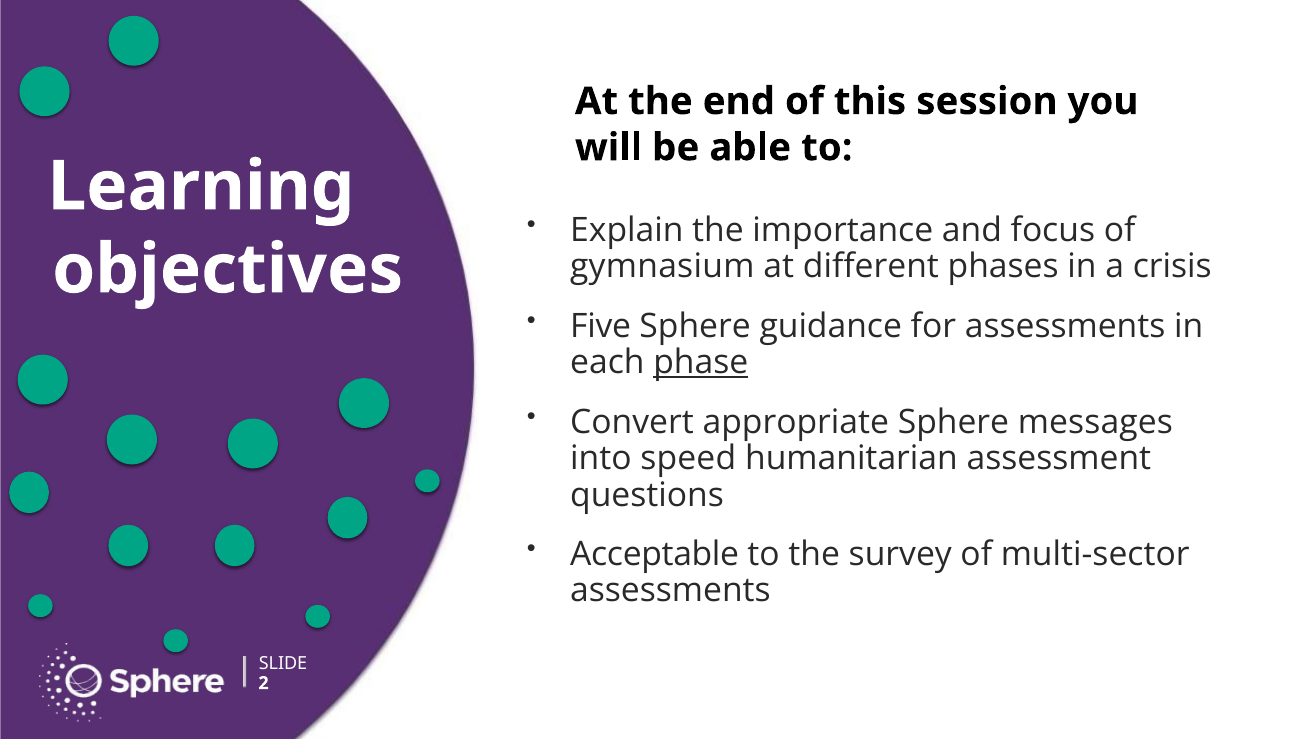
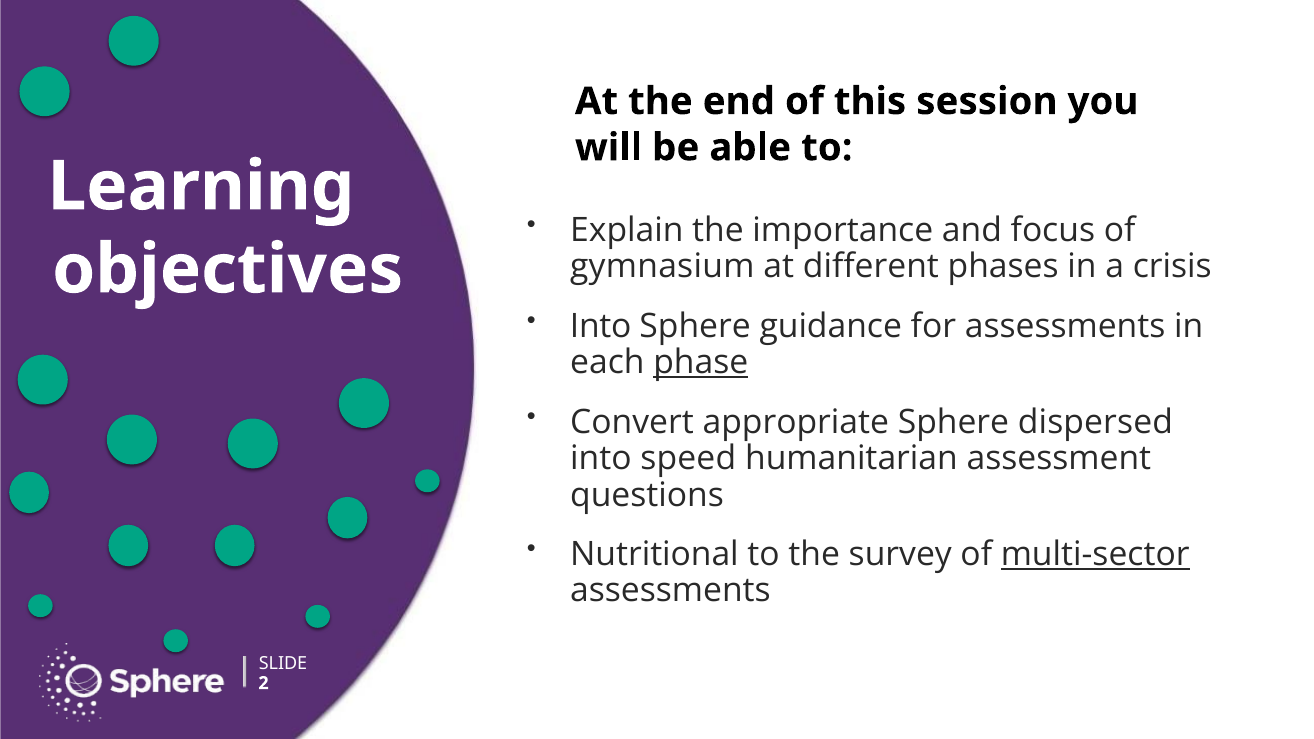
Five: Five -> Into (601, 326)
messages: messages -> dispersed (1095, 422)
Acceptable: Acceptable -> Nutritional (654, 554)
multi-sector underline: none -> present (1095, 554)
